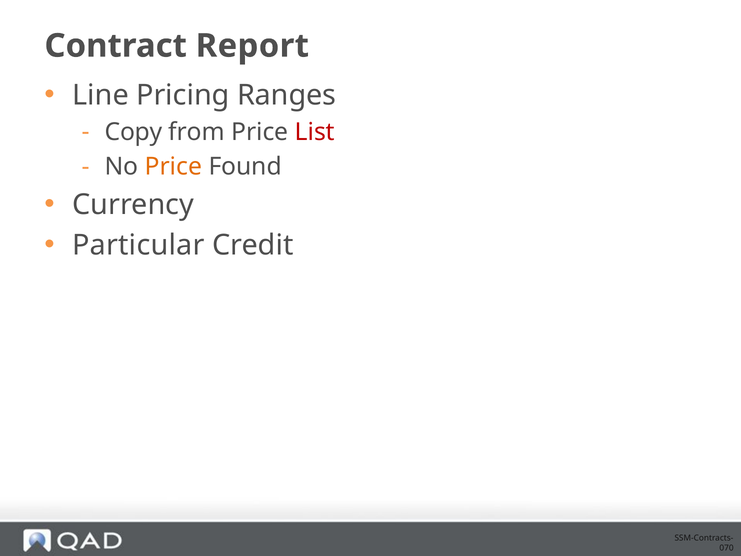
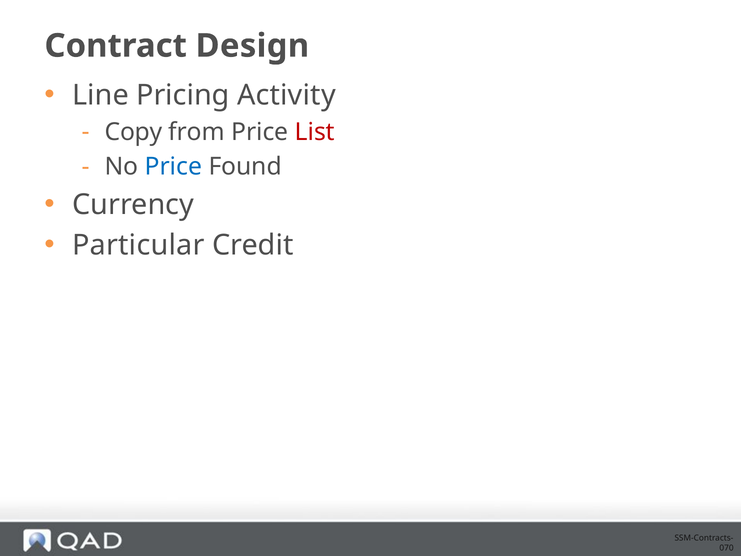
Report: Report -> Design (252, 46)
Ranges: Ranges -> Activity (286, 95)
Price colour: orange -> blue (173, 167)
